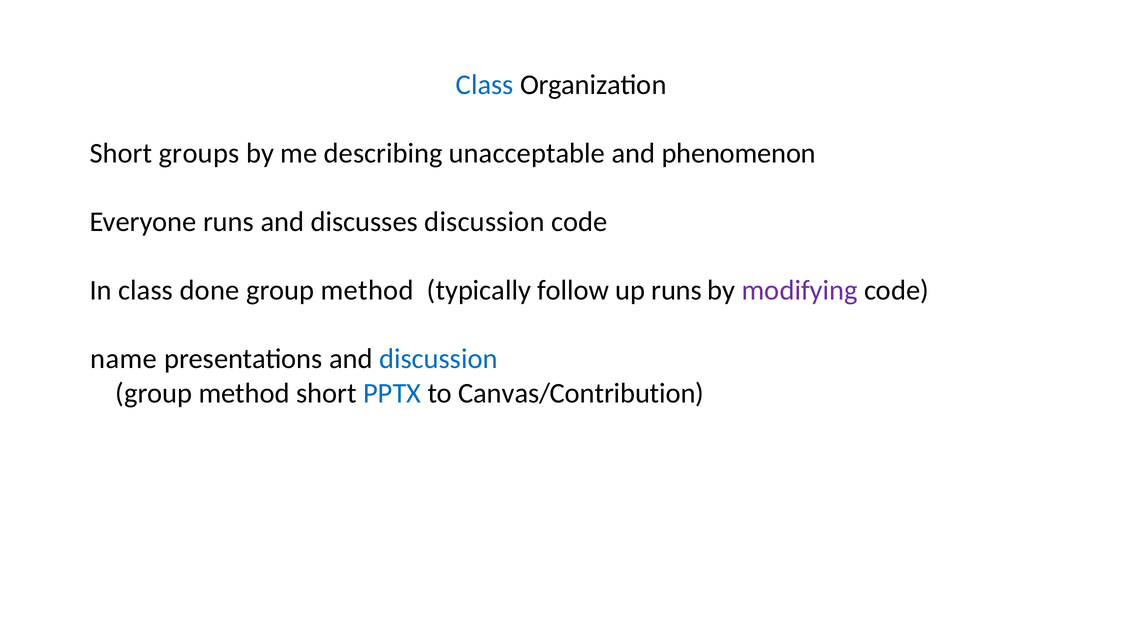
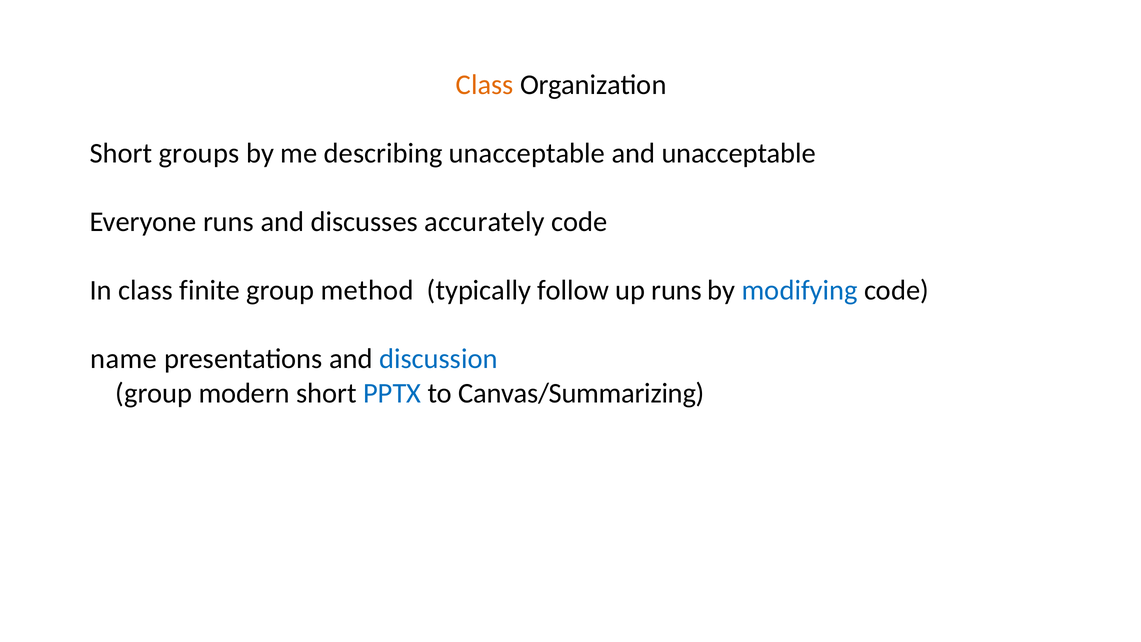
Class colour: blue -> orange (485, 85)
and phenomenon: phenomenon -> unacceptable (739, 153)
discusses discussion: discussion -> accurately (485, 222)
done: done -> finite (210, 290)
modifying colour: purple -> blue (800, 290)
method: method -> modern (244, 393)
Canvas/Contribution: Canvas/Contribution -> Canvas/Summarizing (581, 393)
